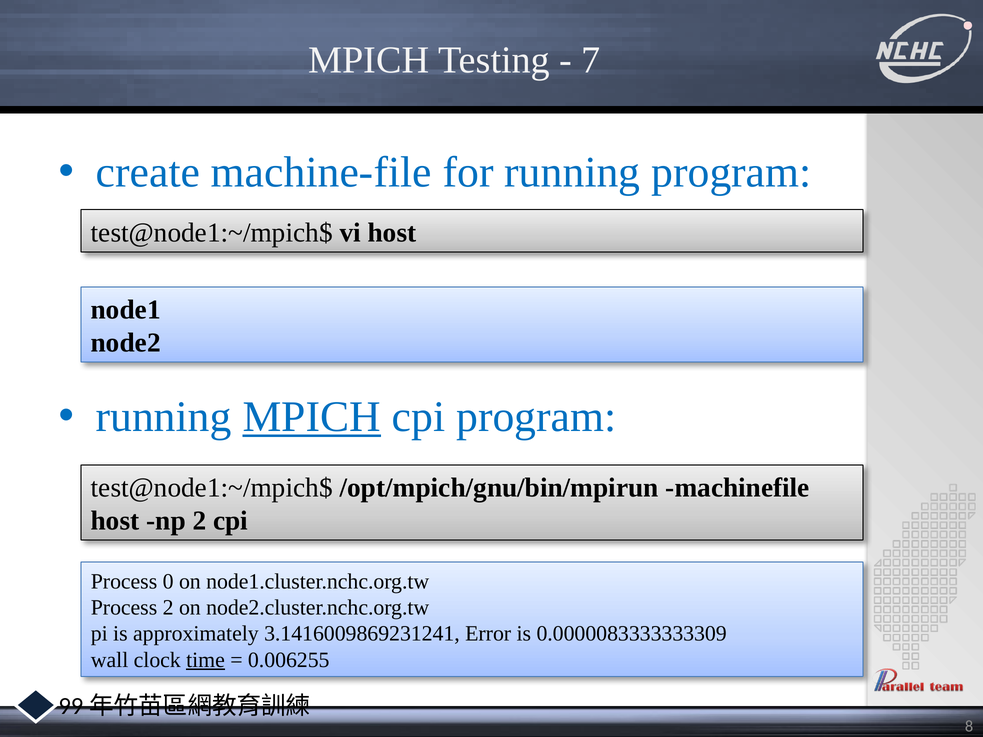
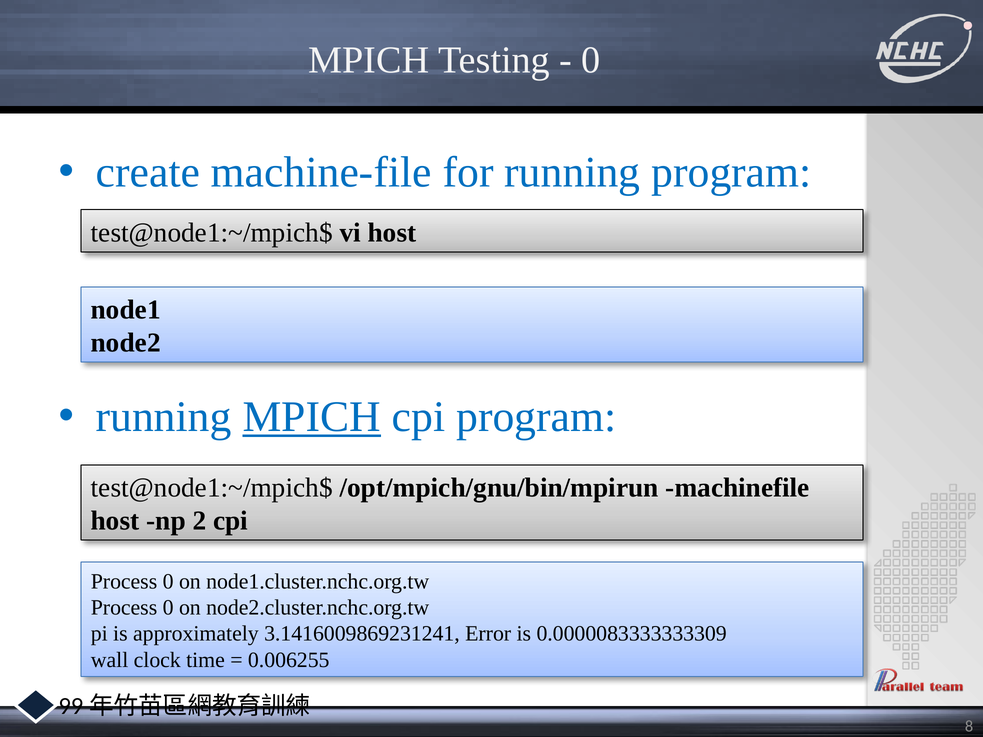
7: 7 -> 0 (591, 60)
2: 2 -> 0 (168, 608)
time underline: present -> none (205, 660)
